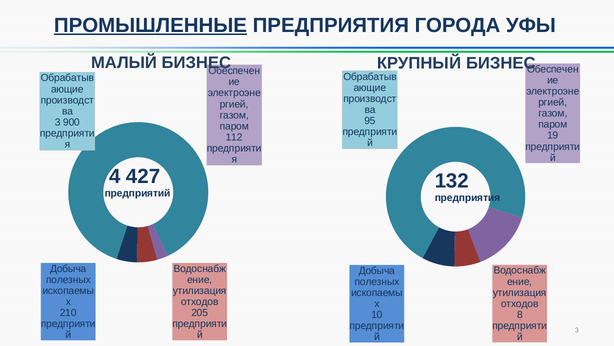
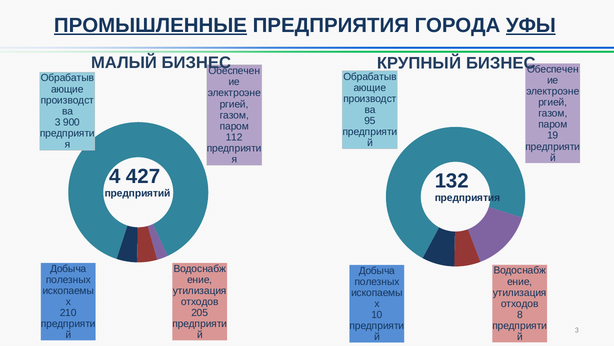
УФЫ underline: none -> present (531, 25)
